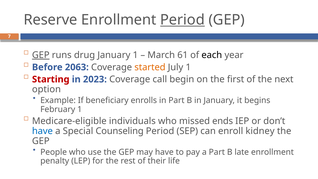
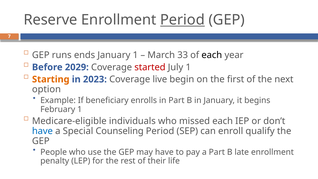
GEP underline: present -> none (41, 55)
drug: drug -> ends (85, 55)
61: 61 -> 33 (183, 55)
2063: 2063 -> 2029 (77, 67)
started colour: orange -> red (150, 67)
Starting colour: red -> orange (51, 79)
call: call -> live (160, 79)
missed ends: ends -> each (223, 121)
kidney: kidney -> qualify (260, 131)
